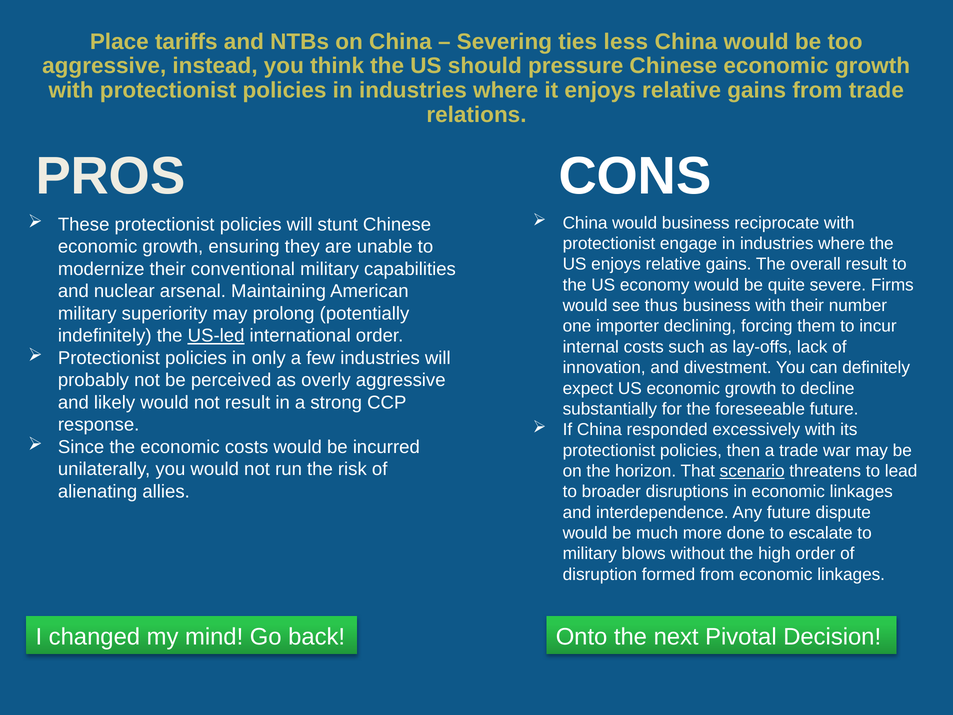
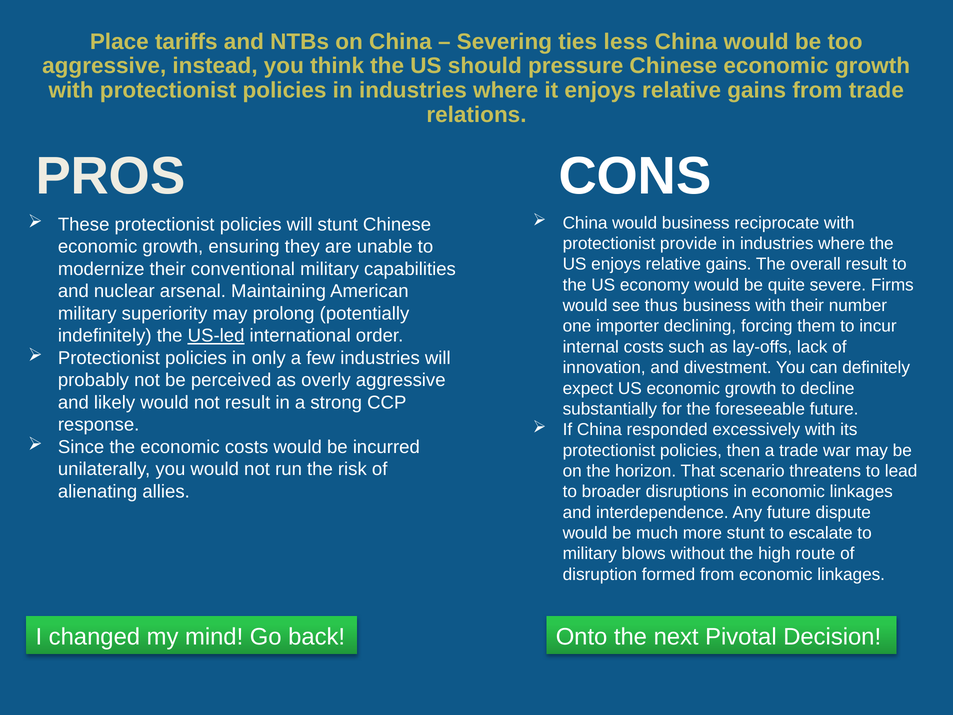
engage: engage -> provide (688, 243)
scenario underline: present -> none (752, 471)
more done: done -> stunt (746, 533)
high order: order -> route (815, 554)
